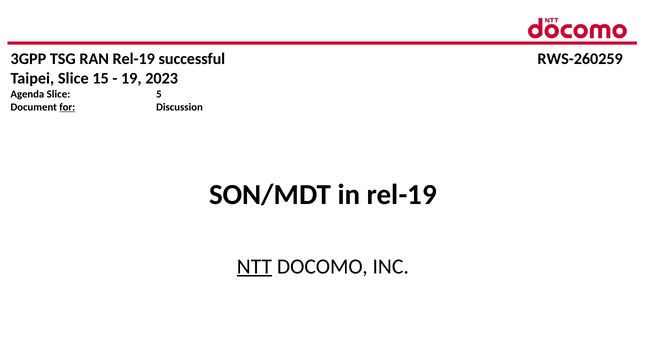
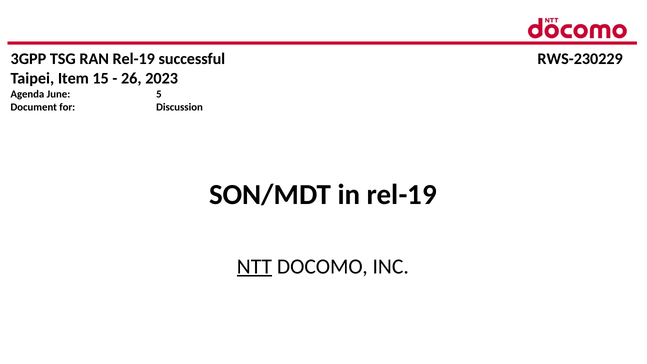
RWS-260259: RWS-260259 -> RWS-230229 (580, 59)
Taipei Slice: Slice -> Item (73, 78)
19: 19 -> 26 (131, 78)
Agenda Slice: Slice -> June (58, 94)
for underline: present -> none (67, 107)
